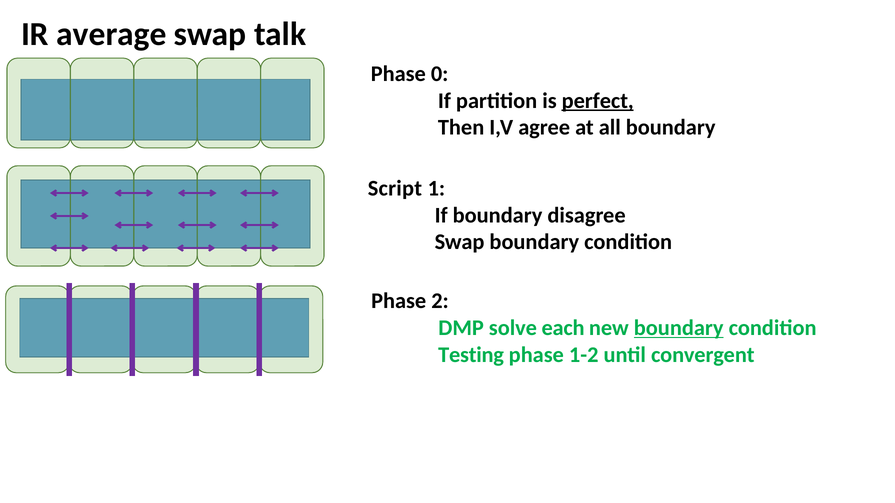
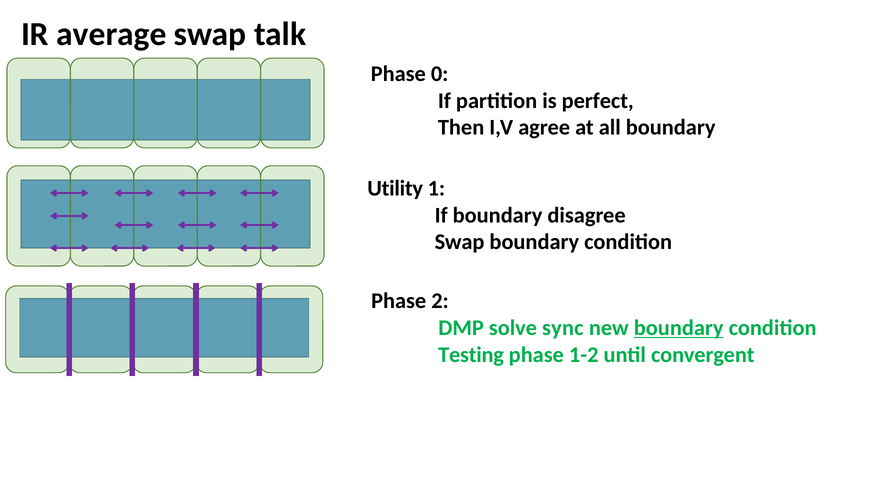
perfect underline: present -> none (598, 101)
Script: Script -> Utility (395, 189)
each: each -> sync (563, 328)
